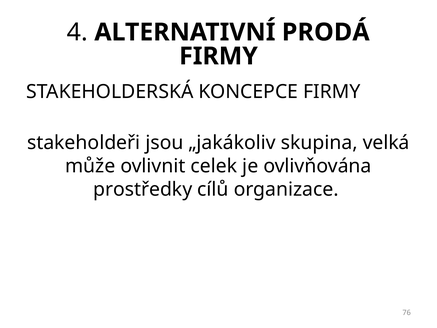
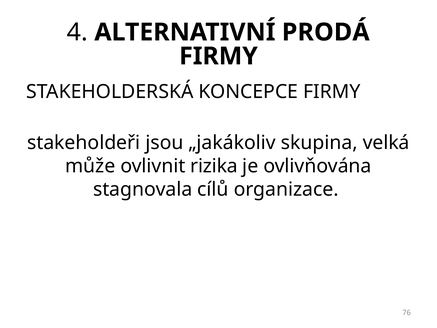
celek: celek -> rizika (214, 166)
prostředky: prostředky -> stagnovala (143, 189)
